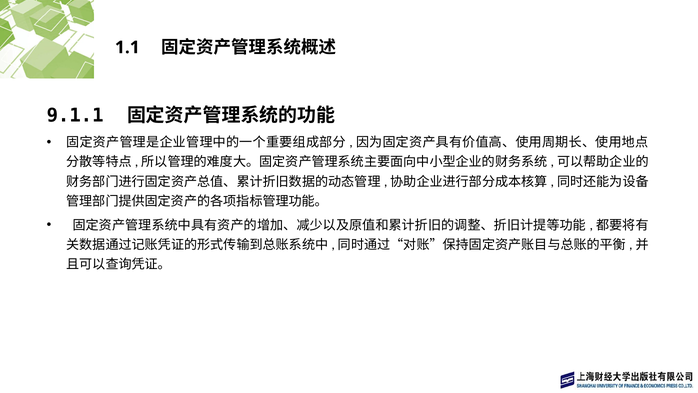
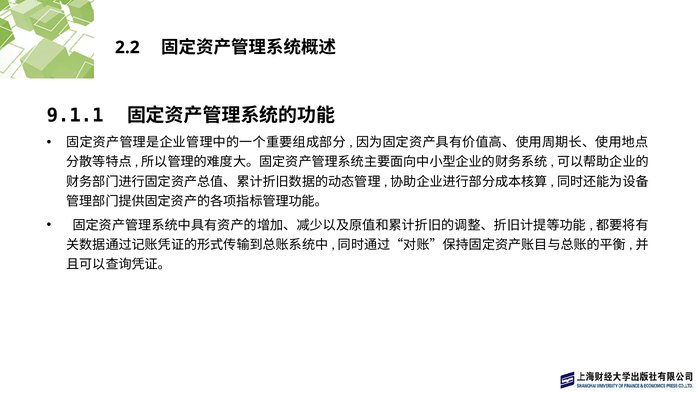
1.1: 1.1 -> 2.2 (127, 47)
